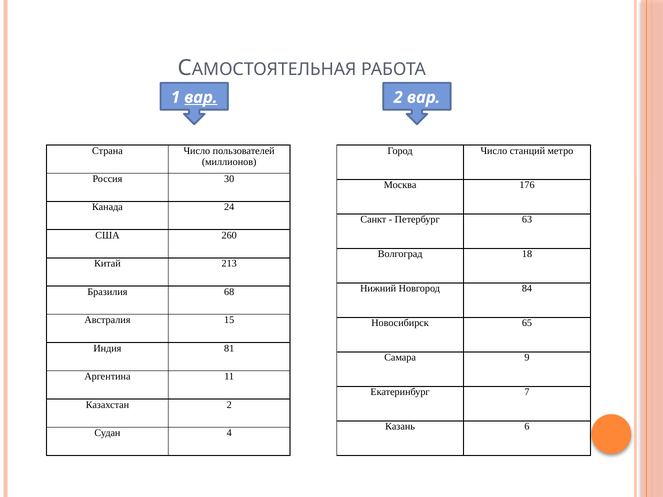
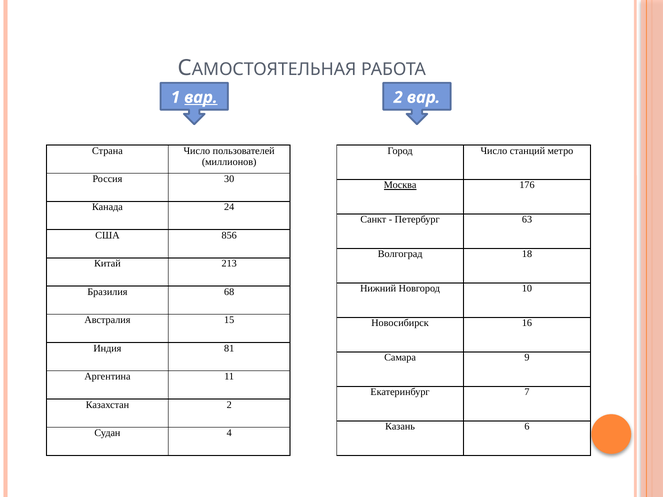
Москва underline: none -> present (400, 185)
260: 260 -> 856 (229, 235)
84: 84 -> 10 (527, 289)
65: 65 -> 16 (527, 323)
